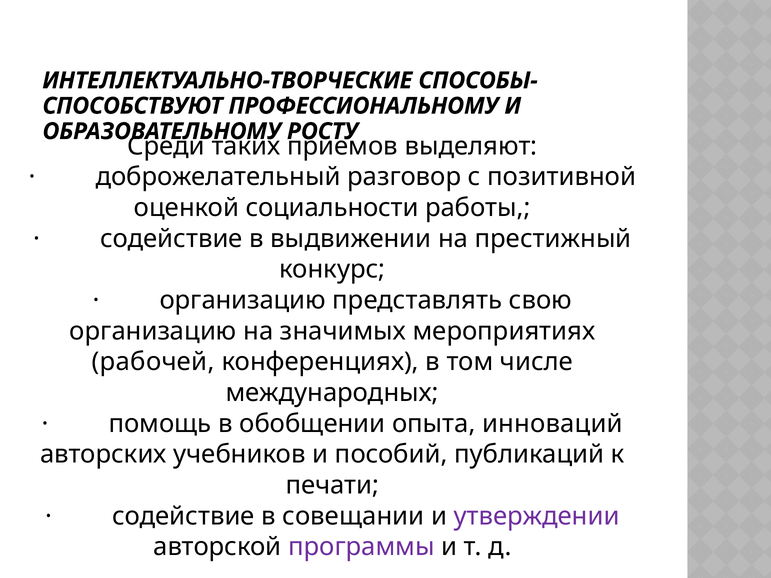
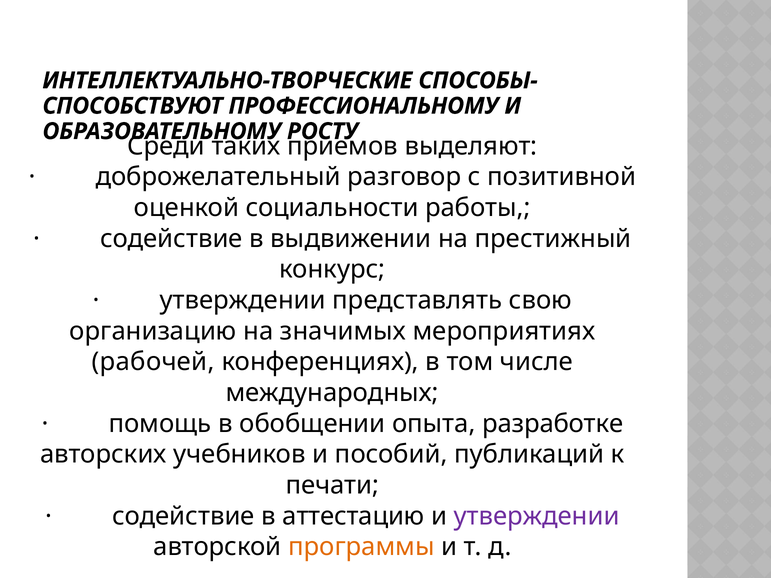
организацию: организацию -> утверждении (243, 300)
инноваций: инноваций -> разработке (553, 424)
совещании: совещании -> аттестацию (353, 516)
программы colour: purple -> orange (361, 547)
